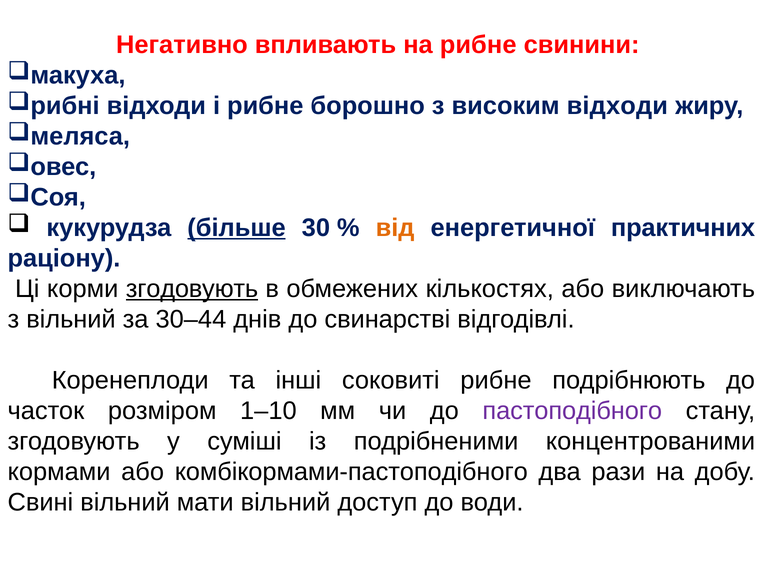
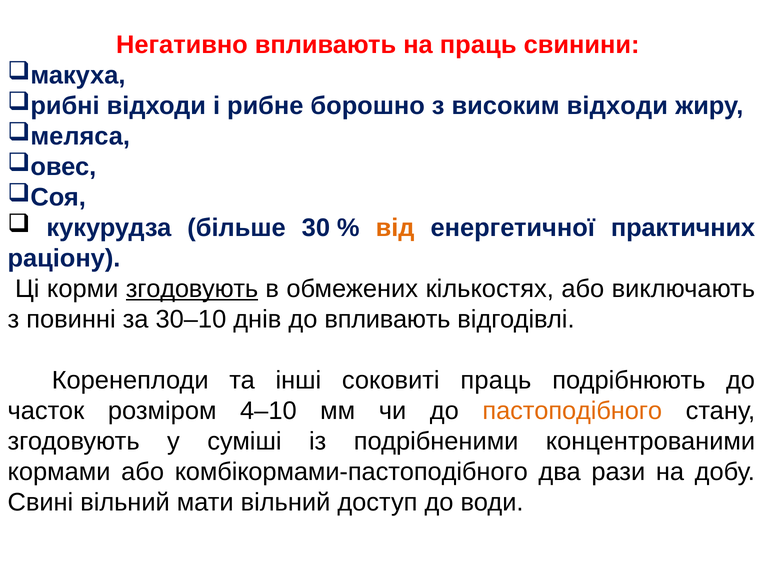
на рибне: рибне -> праць (478, 45)
більше underline: present -> none (237, 228)
з вільний: вільний -> повинні (71, 320)
30–44: 30–44 -> 30–10 (191, 320)
до свинарстві: свинарстві -> впливають (387, 320)
соковиті рибне: рибне -> праць (496, 381)
1–10: 1–10 -> 4–10 (268, 411)
пастоподібного colour: purple -> orange (572, 411)
